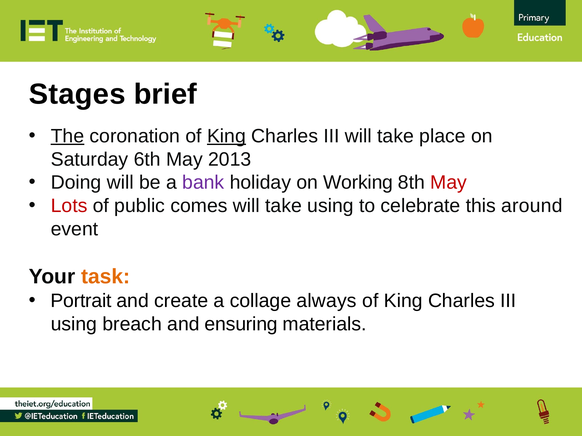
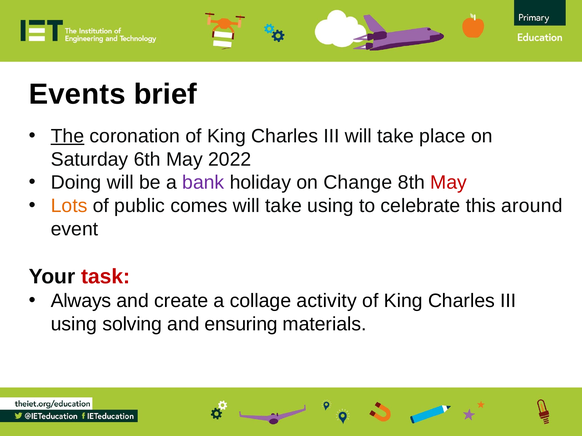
Stages: Stages -> Events (77, 94)
King underline: present -> none (226, 136)
2013: 2013 -> 2022 (230, 159)
Working: Working -> Change (358, 183)
Lots colour: red -> orange (69, 206)
task colour: orange -> red (106, 277)
Portrait: Portrait -> Always (81, 301)
always: always -> activity (327, 301)
breach: breach -> solving (132, 324)
